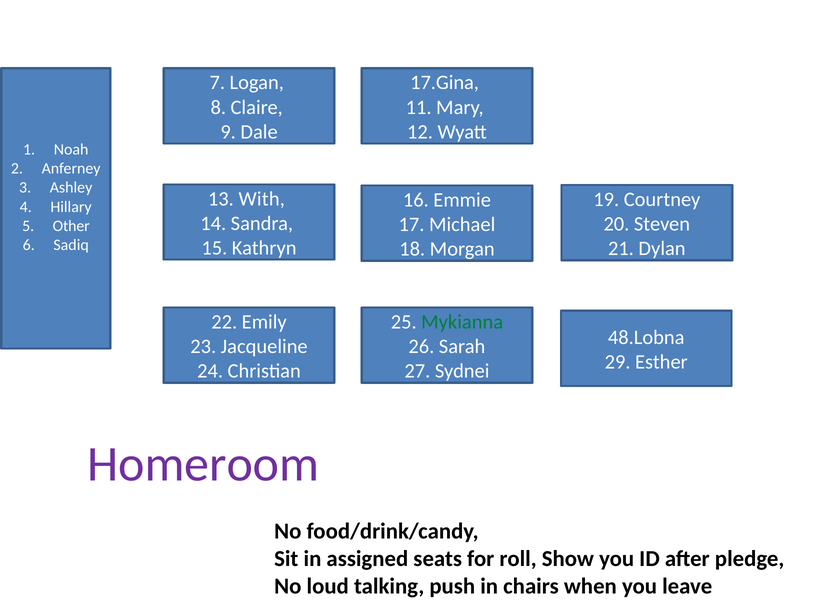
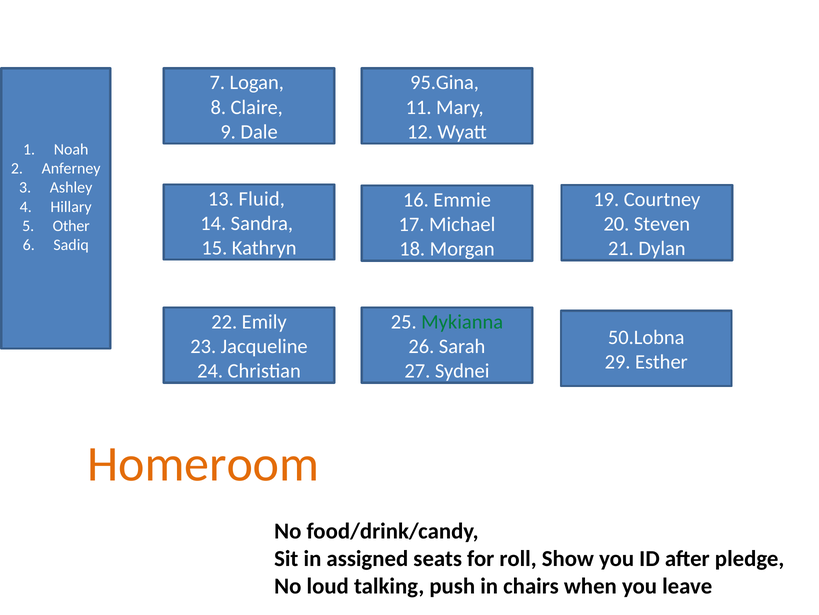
17.Gina: 17.Gina -> 95.Gina (445, 83)
With: With -> Fluid (262, 199)
48.Lobna: 48.Lobna -> 50.Lobna (646, 337)
Homeroom colour: purple -> orange (203, 464)
